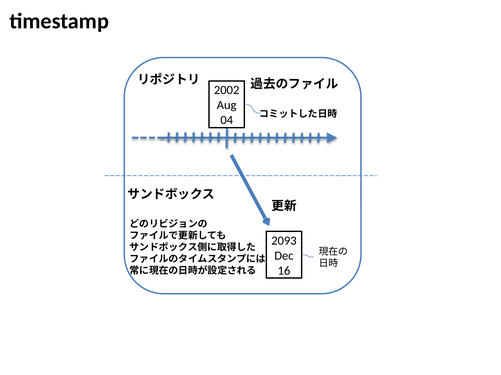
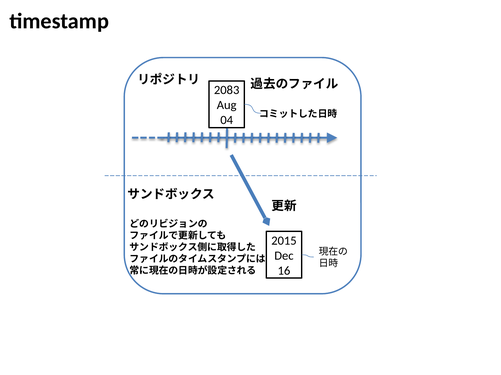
2002: 2002 -> 2083 (227, 90)
2093: 2093 -> 2015 (284, 241)
